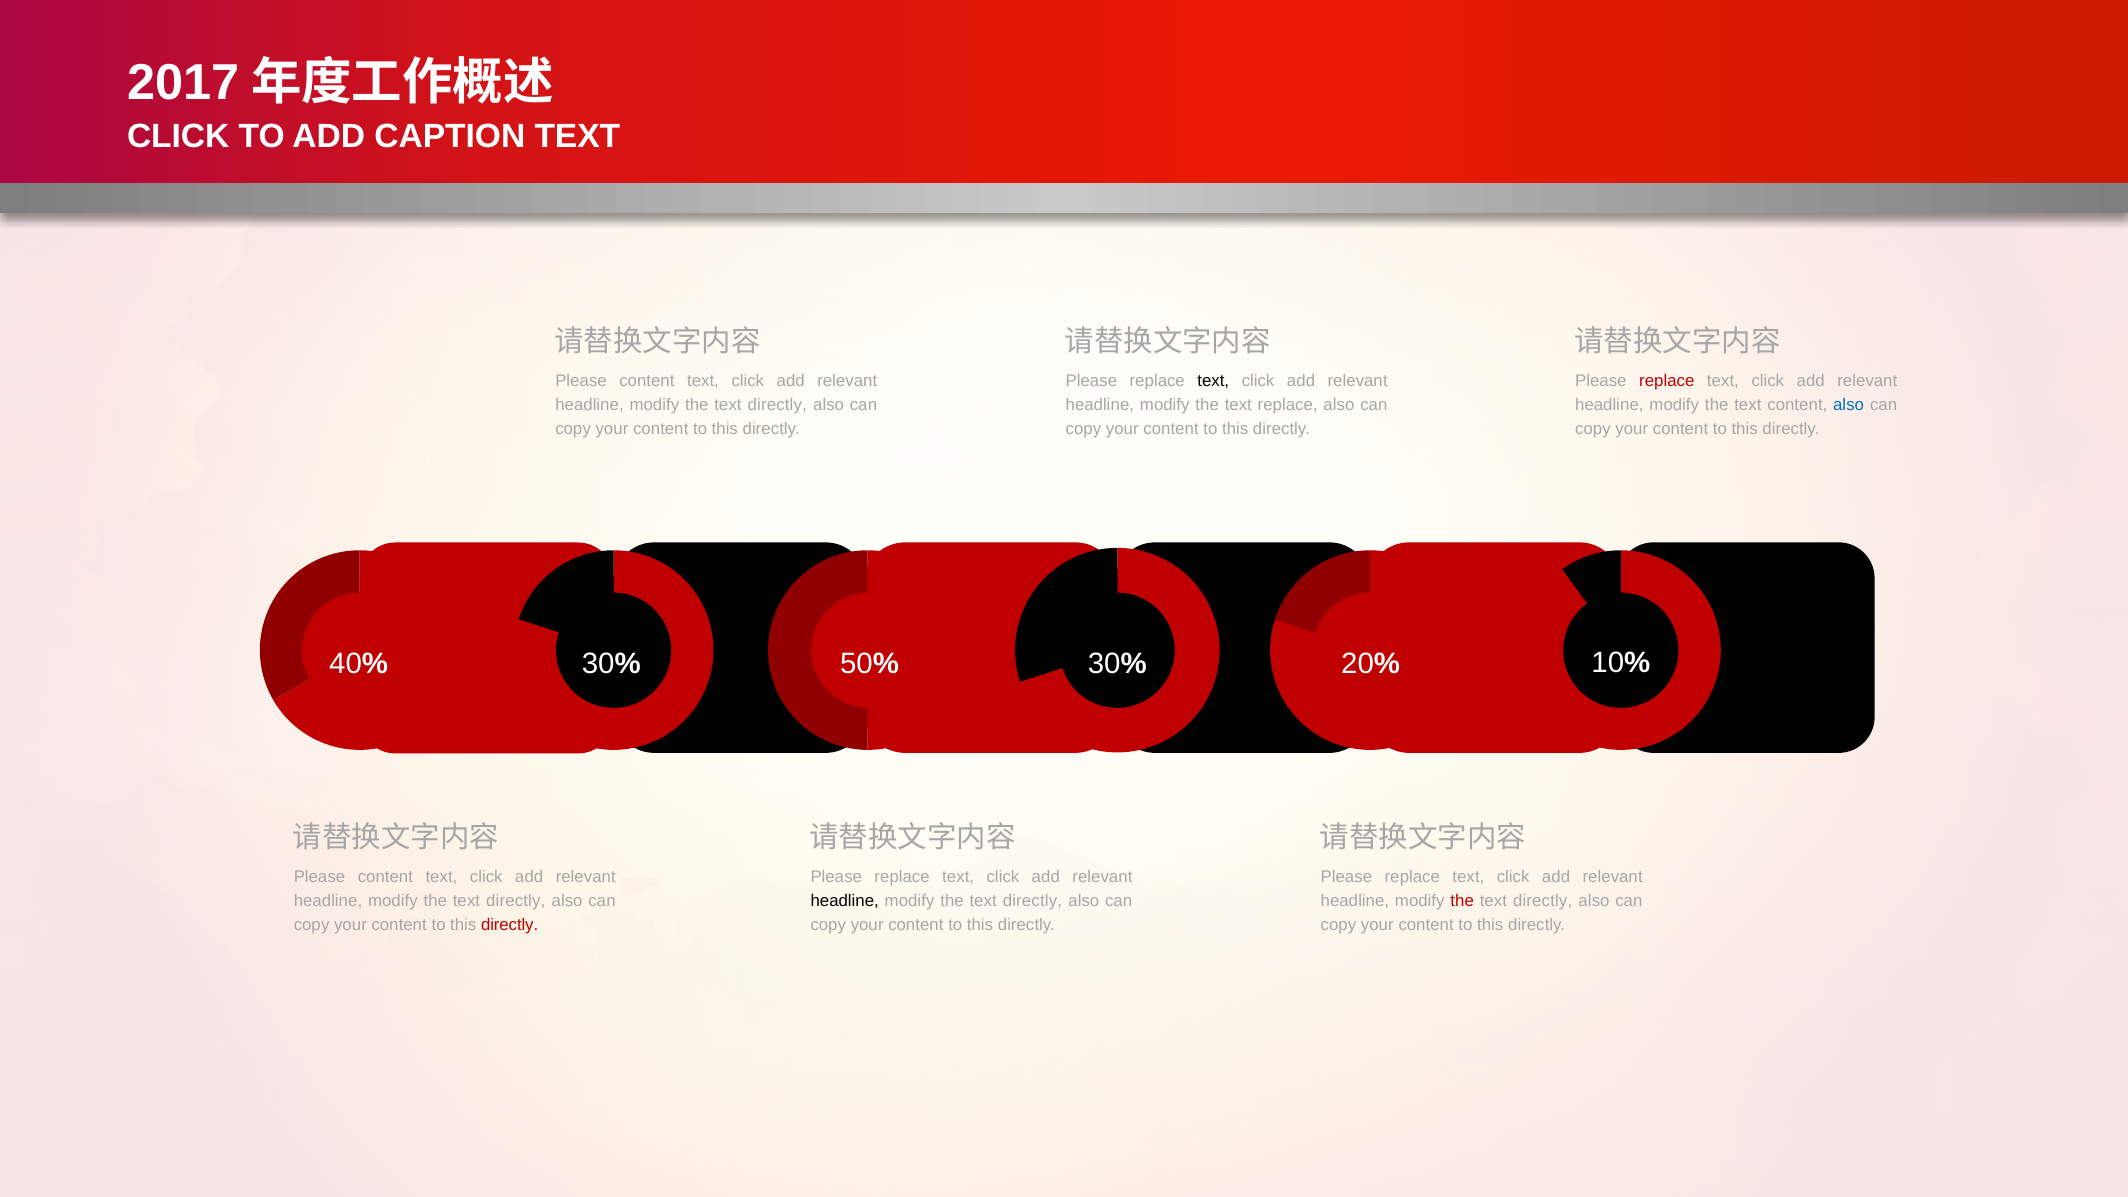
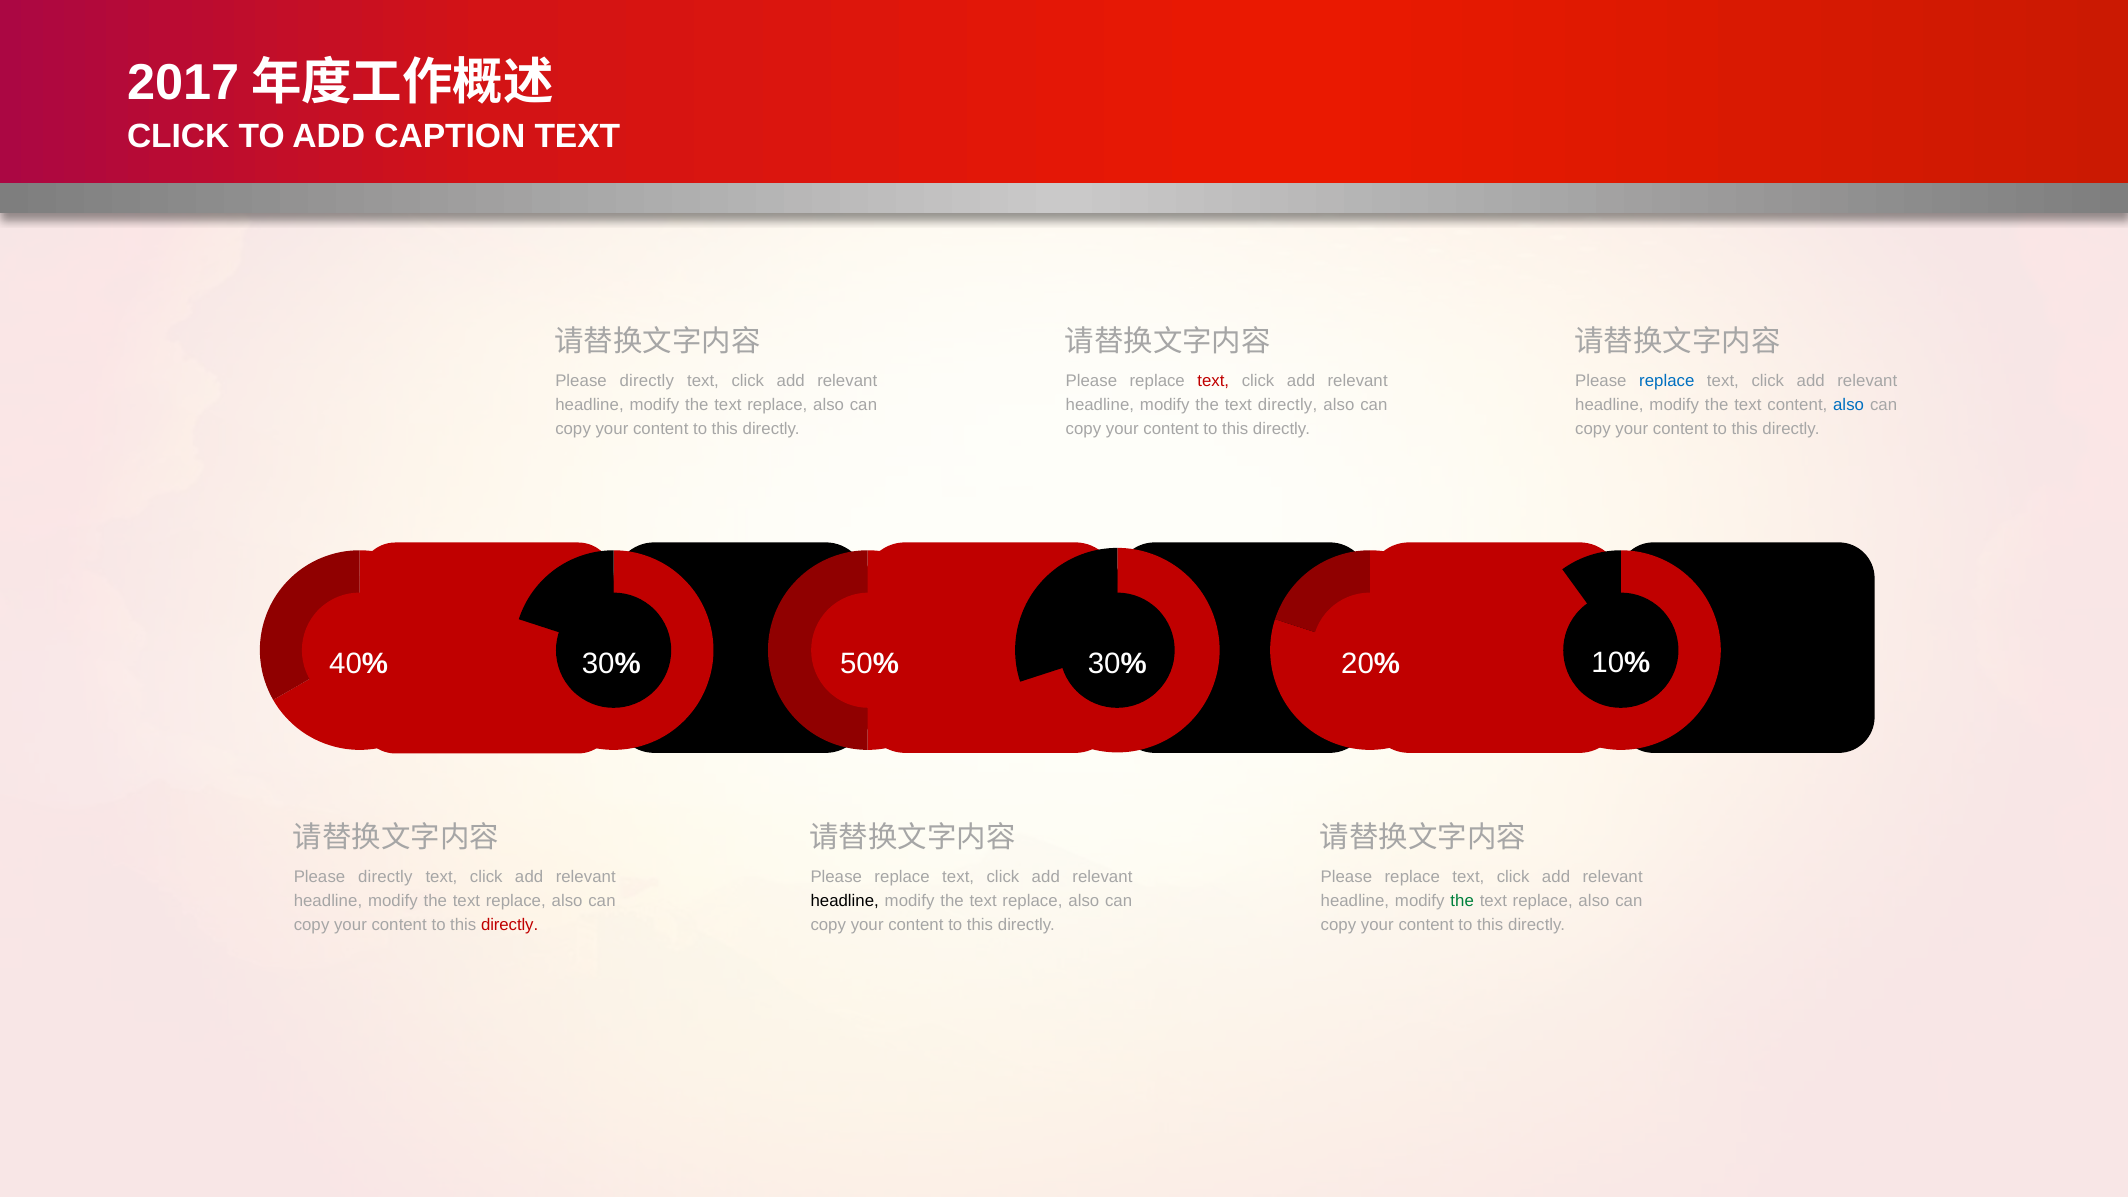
content: content -> directly (647, 381)
text colour: black -> red (1213, 381)
replace colour: red -> blue (1667, 381)
directly: directly -> replace (777, 405)
text replace: replace -> directly (1288, 405)
content: content -> directly (385, 877)
directly: directly -> replace (516, 901)
directly: directly -> replace (1032, 901)
the colour: red -> green (1462, 901)
directly: directly -> replace (1543, 901)
